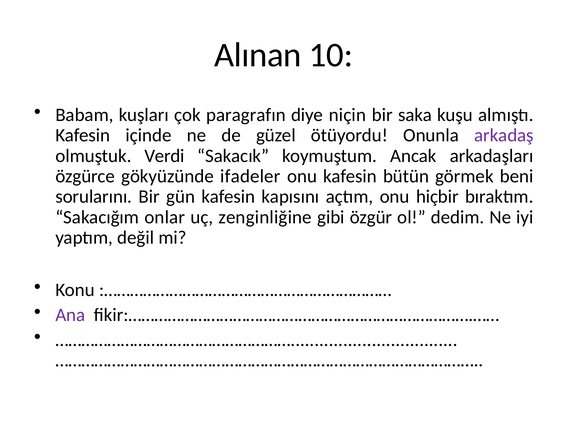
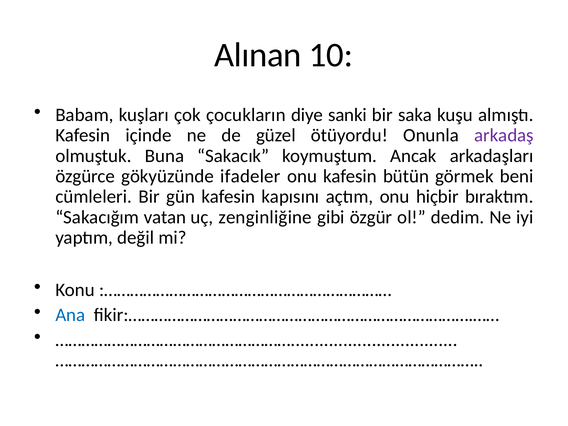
paragrafın: paragrafın -> çocukların (246, 115)
niçin: niçin -> sanki (348, 115)
Verdi: Verdi -> Buna (164, 156)
sorularını: sorularını -> cümleleri (94, 197)
onlar: onlar -> vatan (165, 217)
Ana colour: purple -> blue (70, 315)
